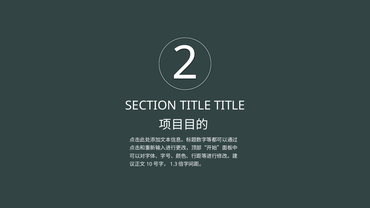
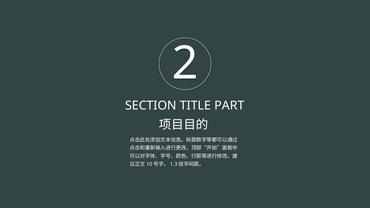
TITLE TITLE: TITLE -> PART (229, 106)
